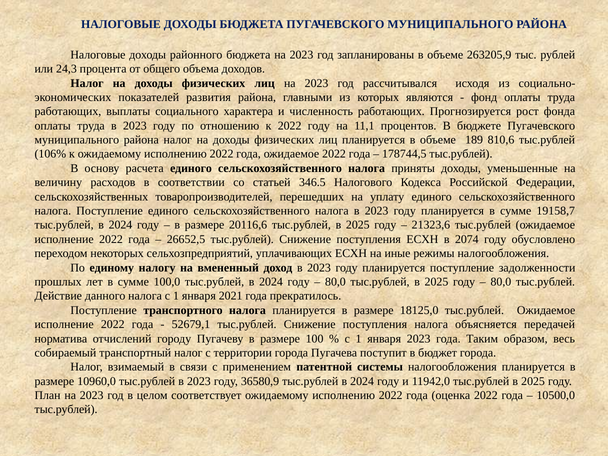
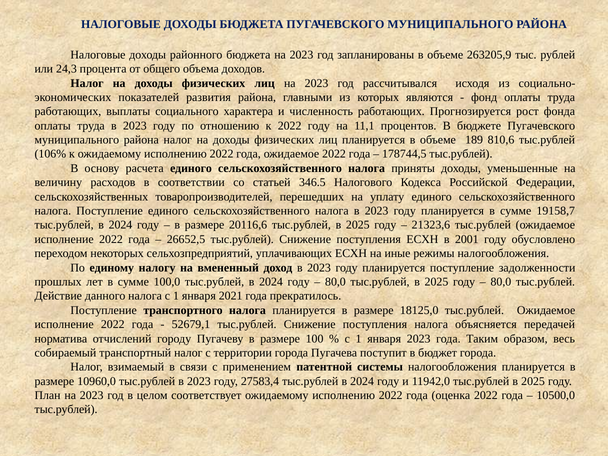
2074: 2074 -> 2001 (467, 239)
36580,9: 36580,9 -> 27583,4 (260, 381)
